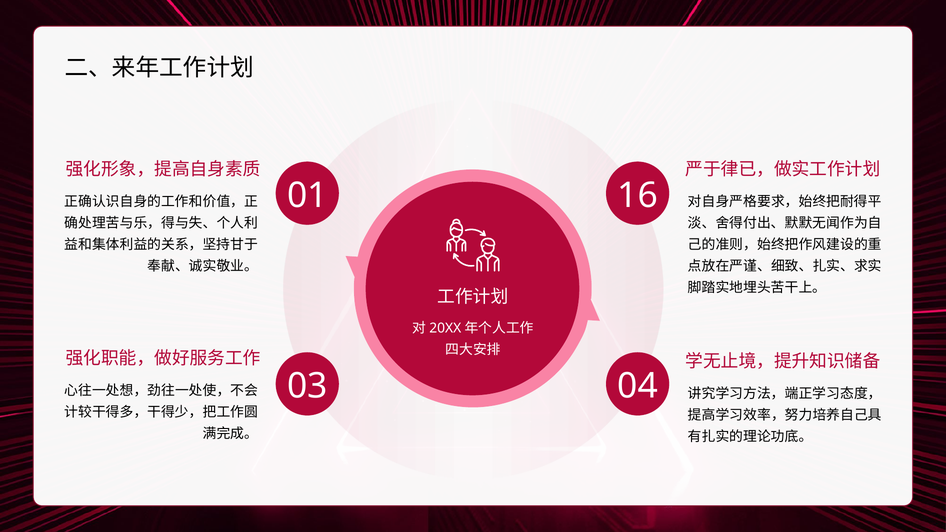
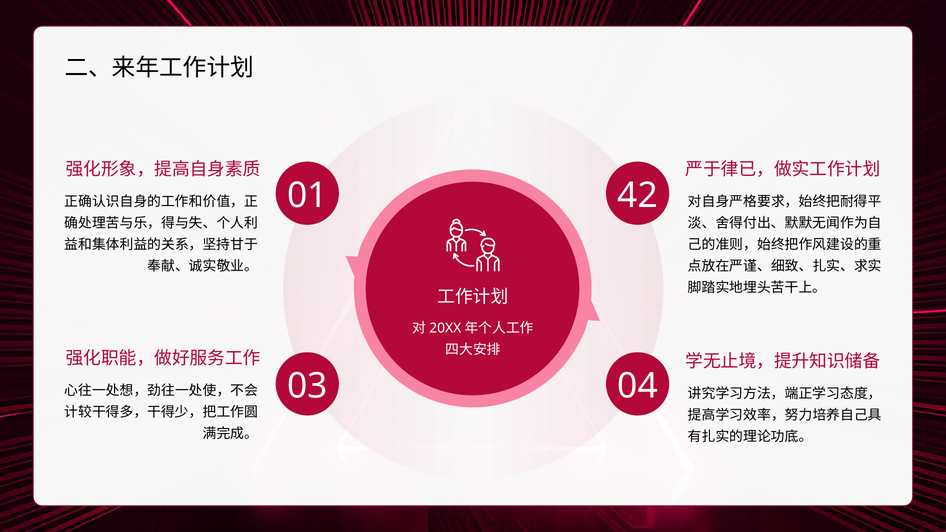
16: 16 -> 42 (638, 195)
